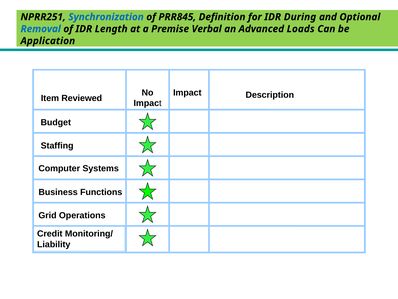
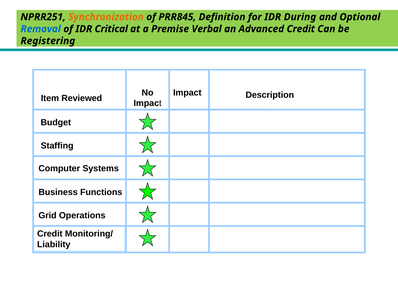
Synchronization colour: blue -> orange (106, 17)
Length: Length -> Critical (111, 29)
Advanced Loads: Loads -> Credit (301, 29)
Application: Application -> Registering (48, 41)
